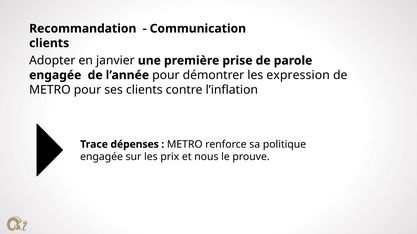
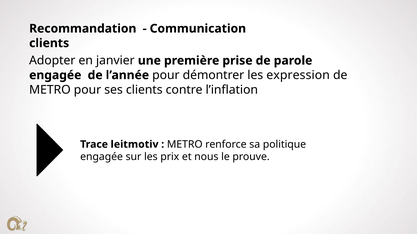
dépenses: dépenses -> leitmotiv (135, 145)
